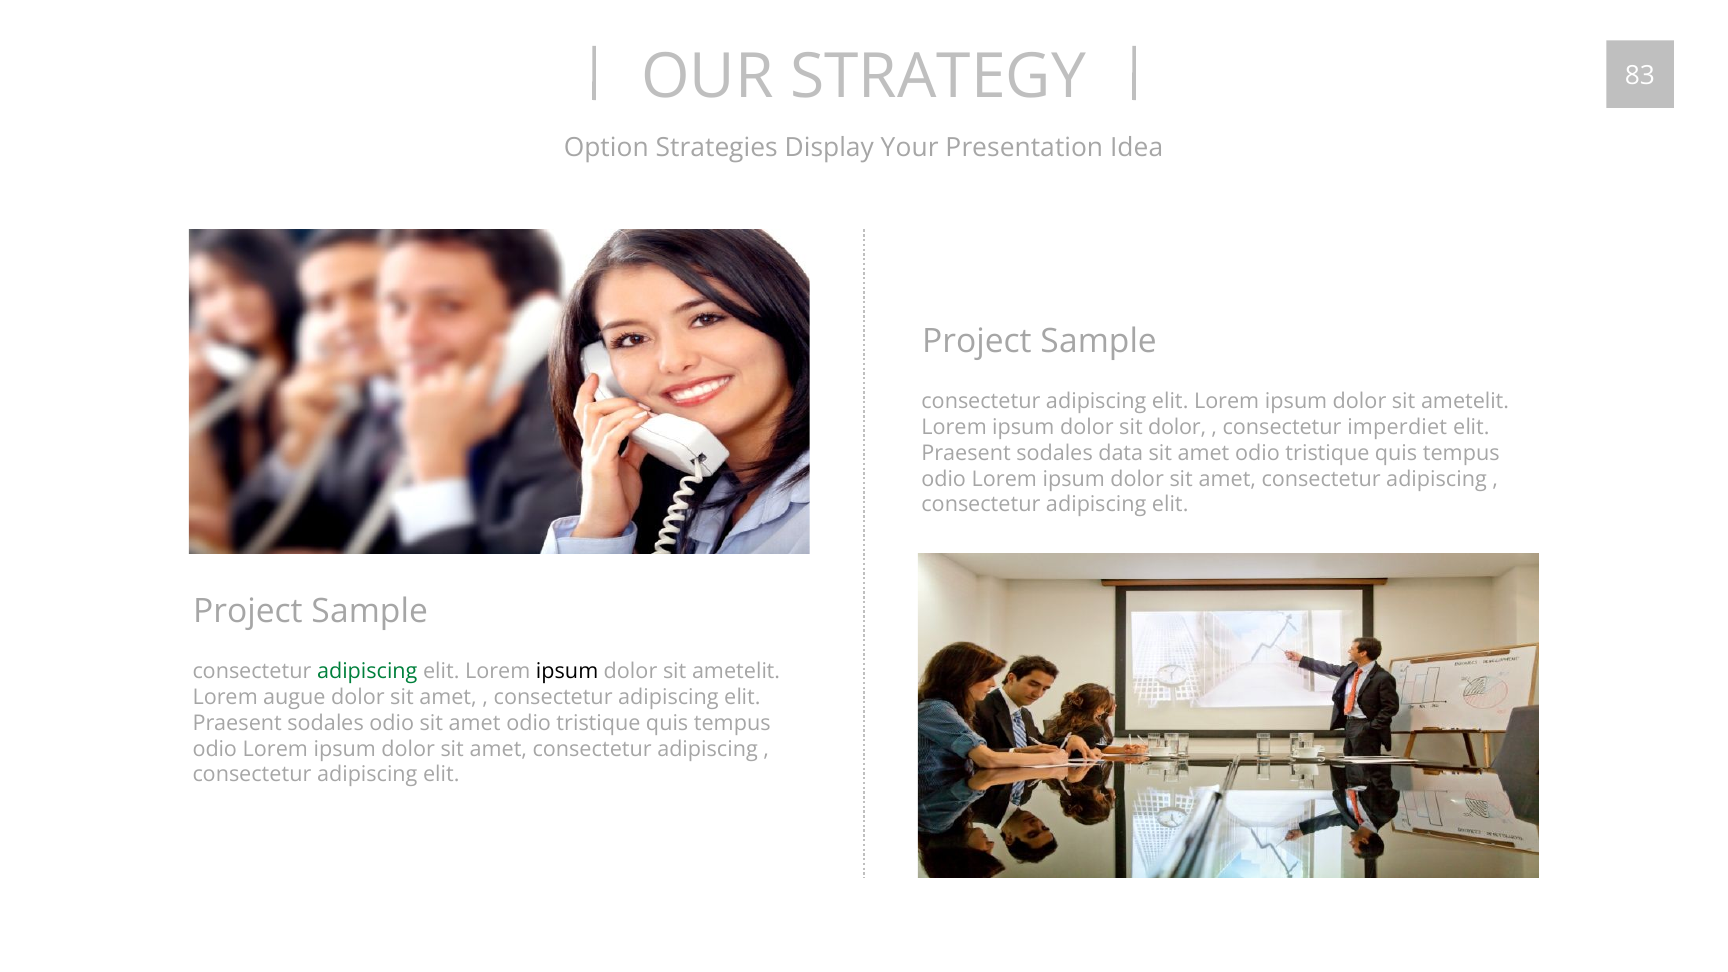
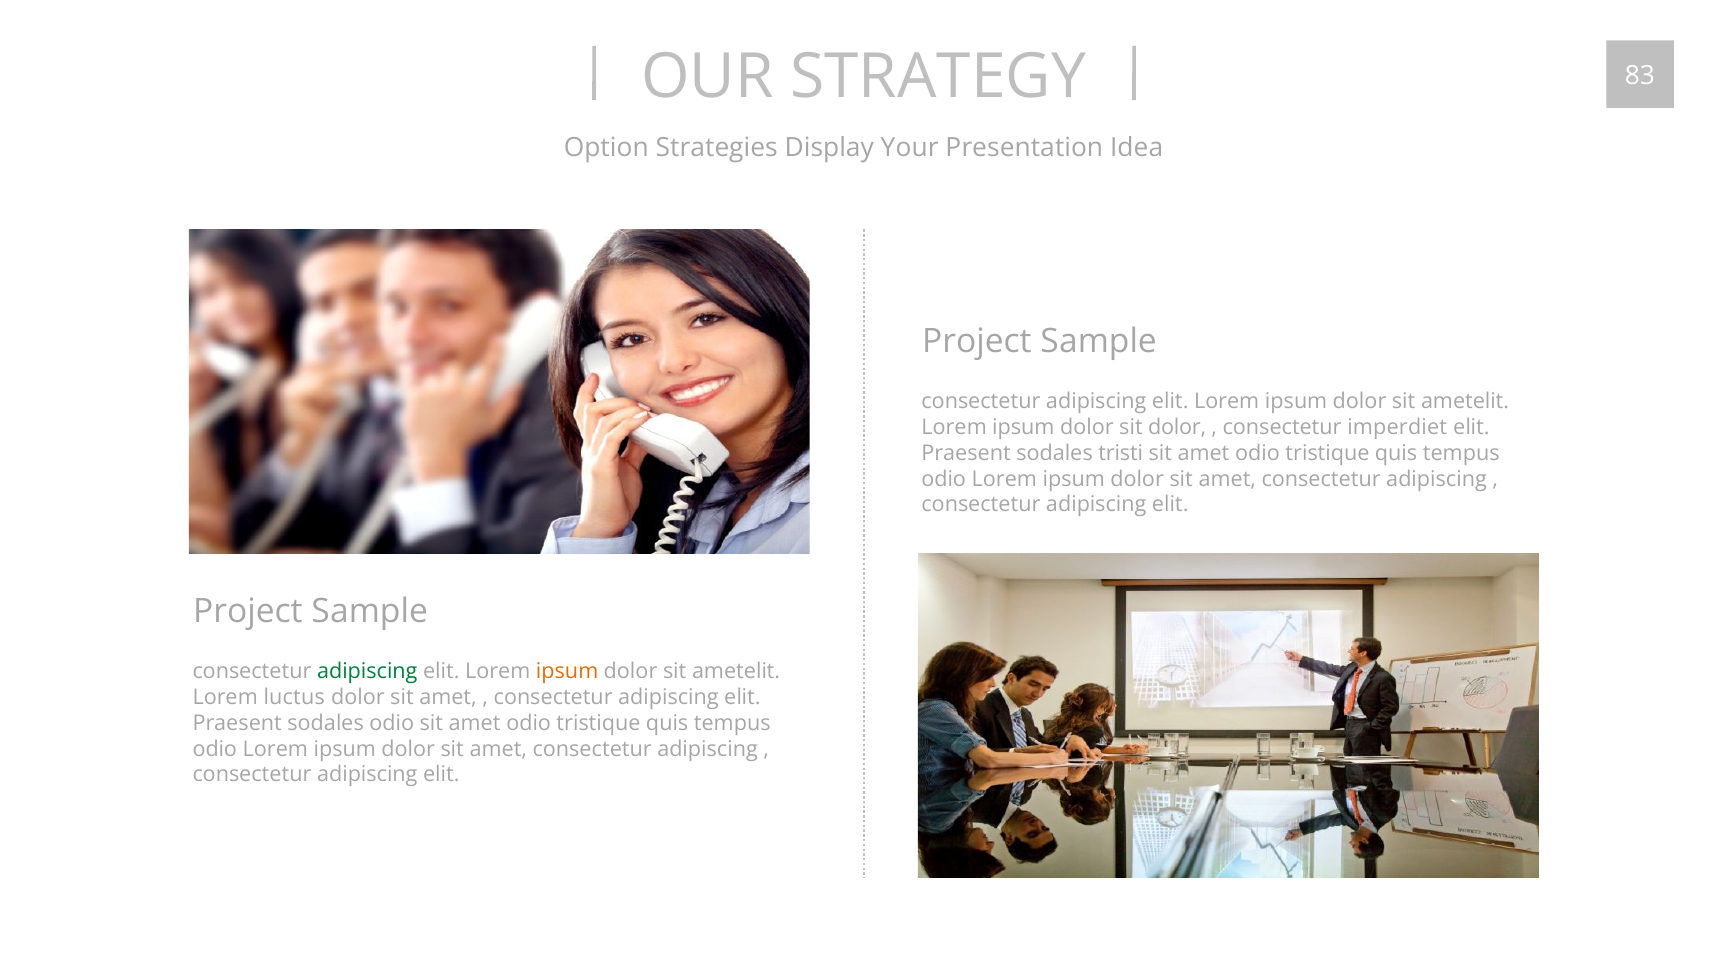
data: data -> tristi (1121, 453)
ipsum colour: black -> orange (567, 671)
augue: augue -> luctus (294, 697)
